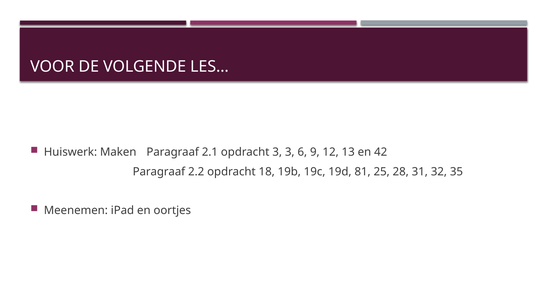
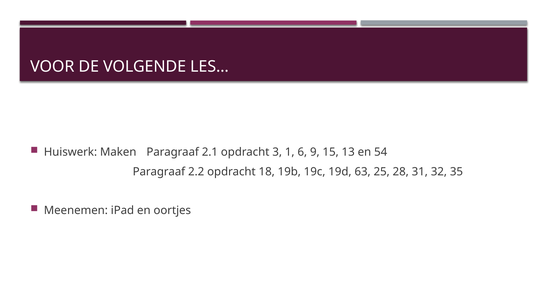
3 3: 3 -> 1 (290, 152)
12: 12 -> 15 (331, 152)
42: 42 -> 54 (381, 152)
81: 81 -> 63 (363, 171)
